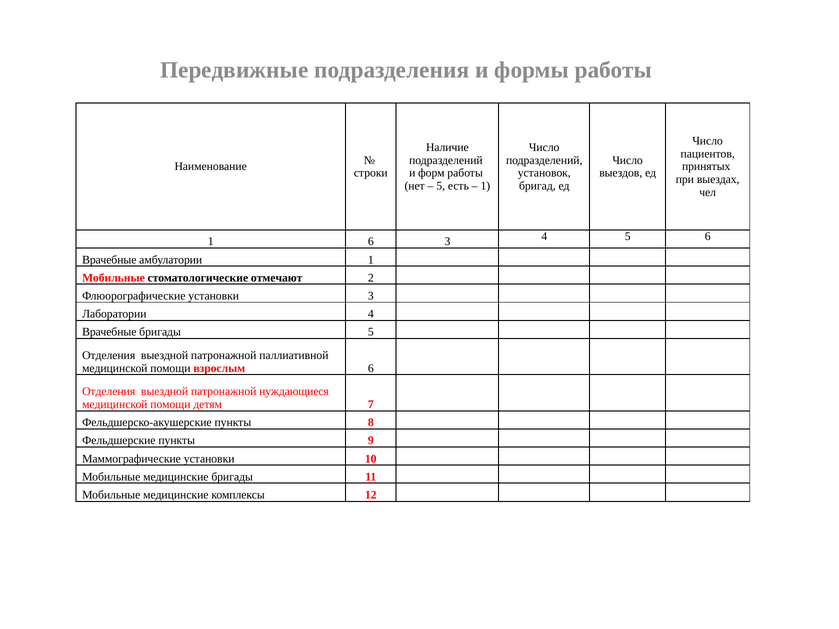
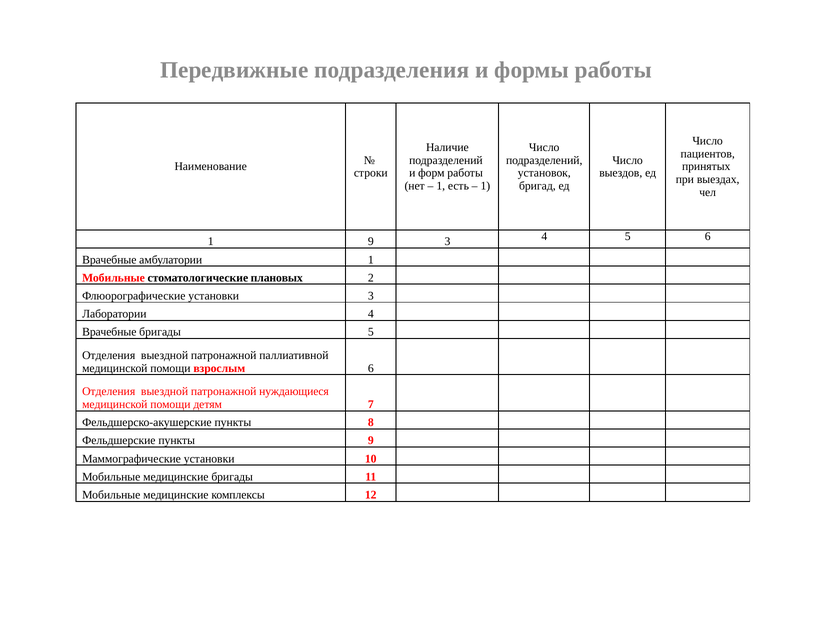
5: 5 -> 1 (441, 186)
1 6: 6 -> 9 (371, 242)
отмечают: отмечают -> плановых (277, 278)
